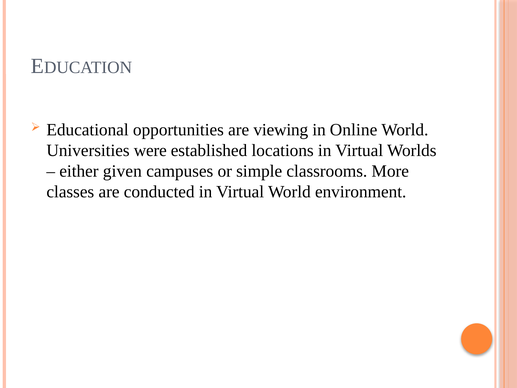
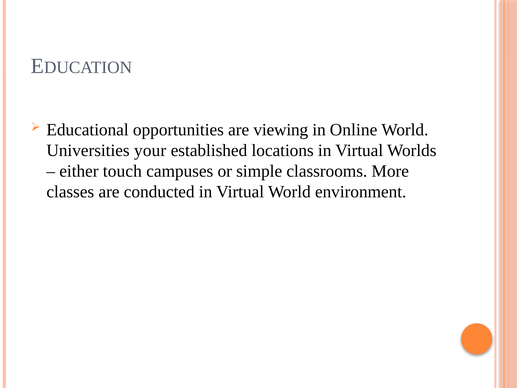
were: were -> your (150, 150)
given: given -> touch (122, 171)
